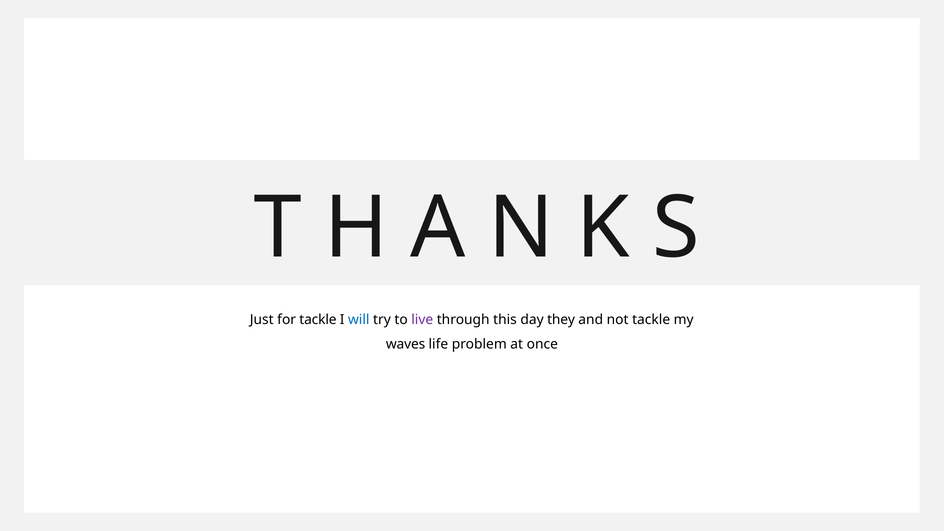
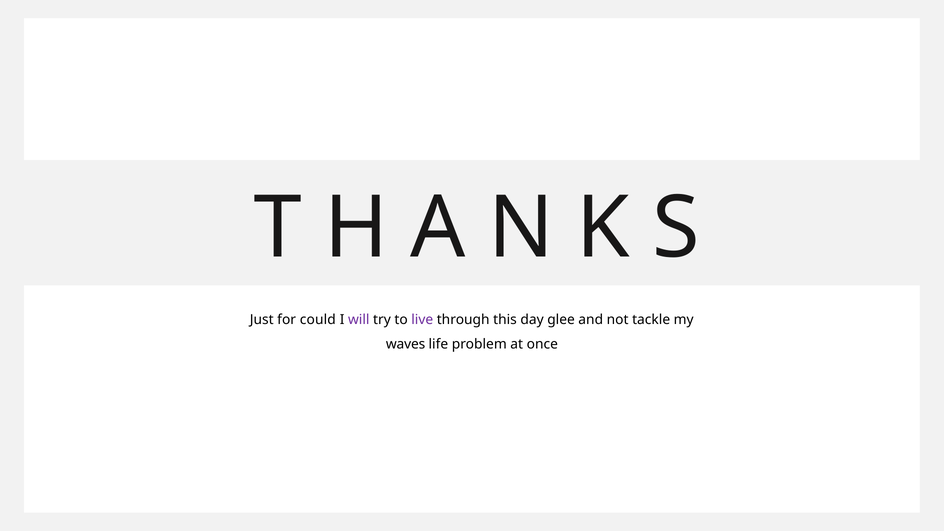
for tackle: tackle -> could (318, 320)
will colour: blue -> purple (359, 320)
they: they -> glee (561, 320)
